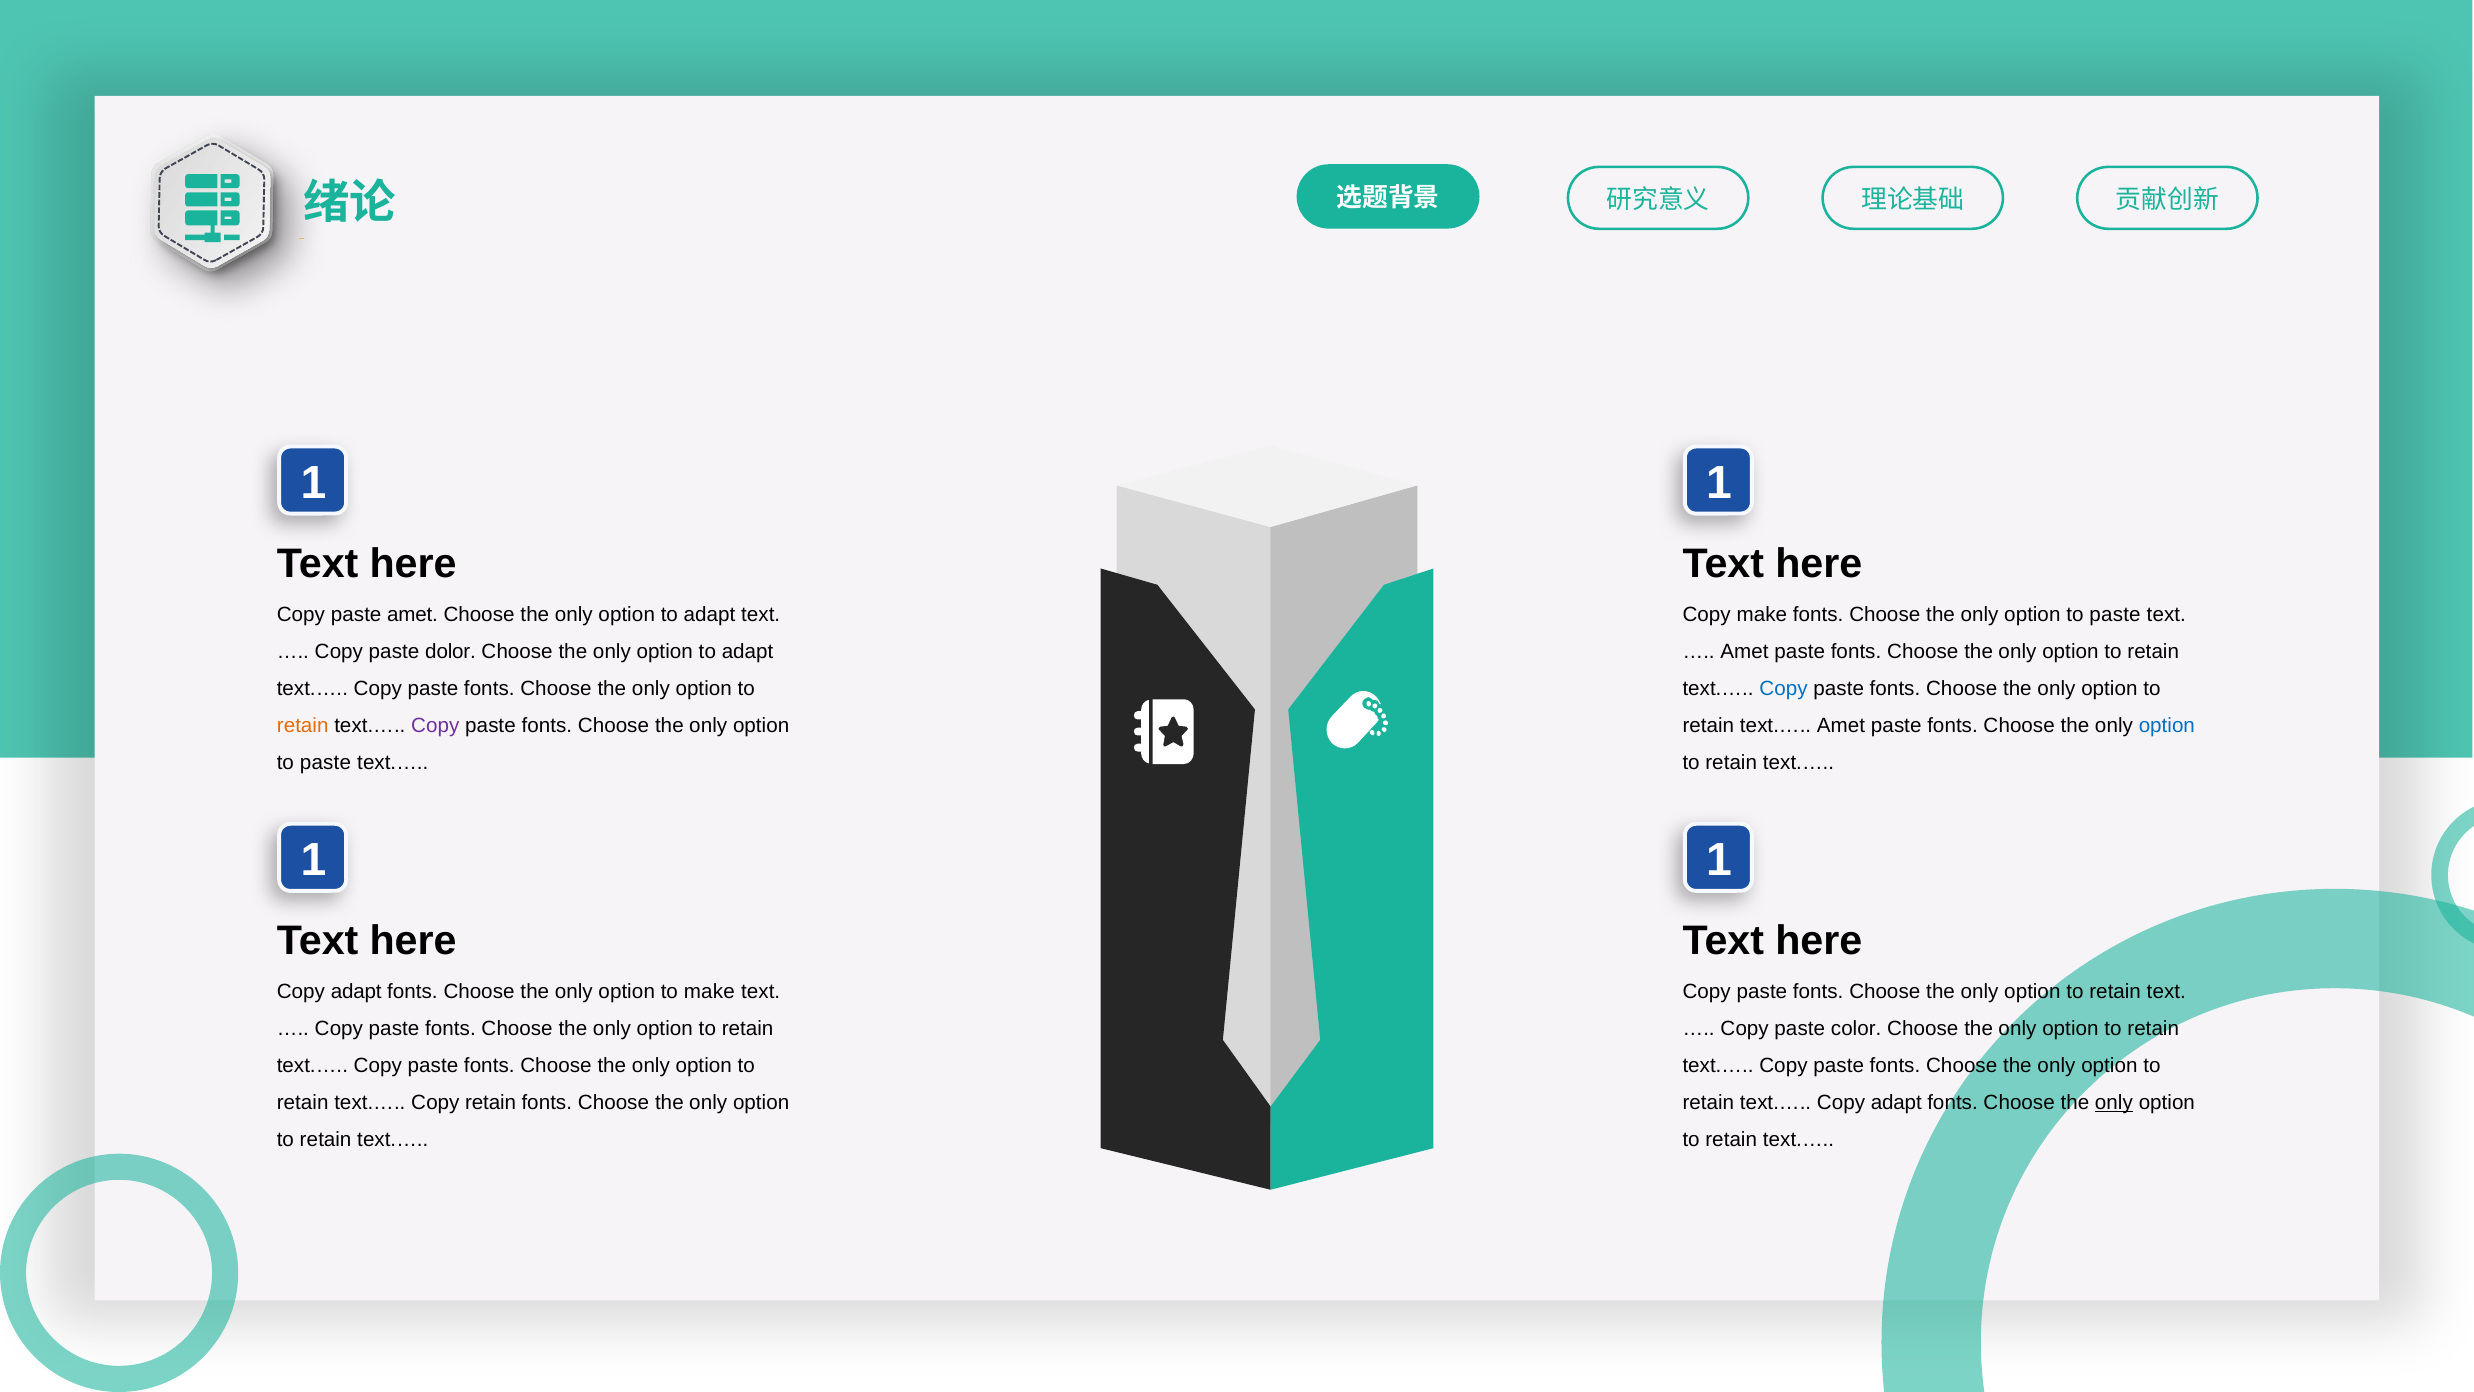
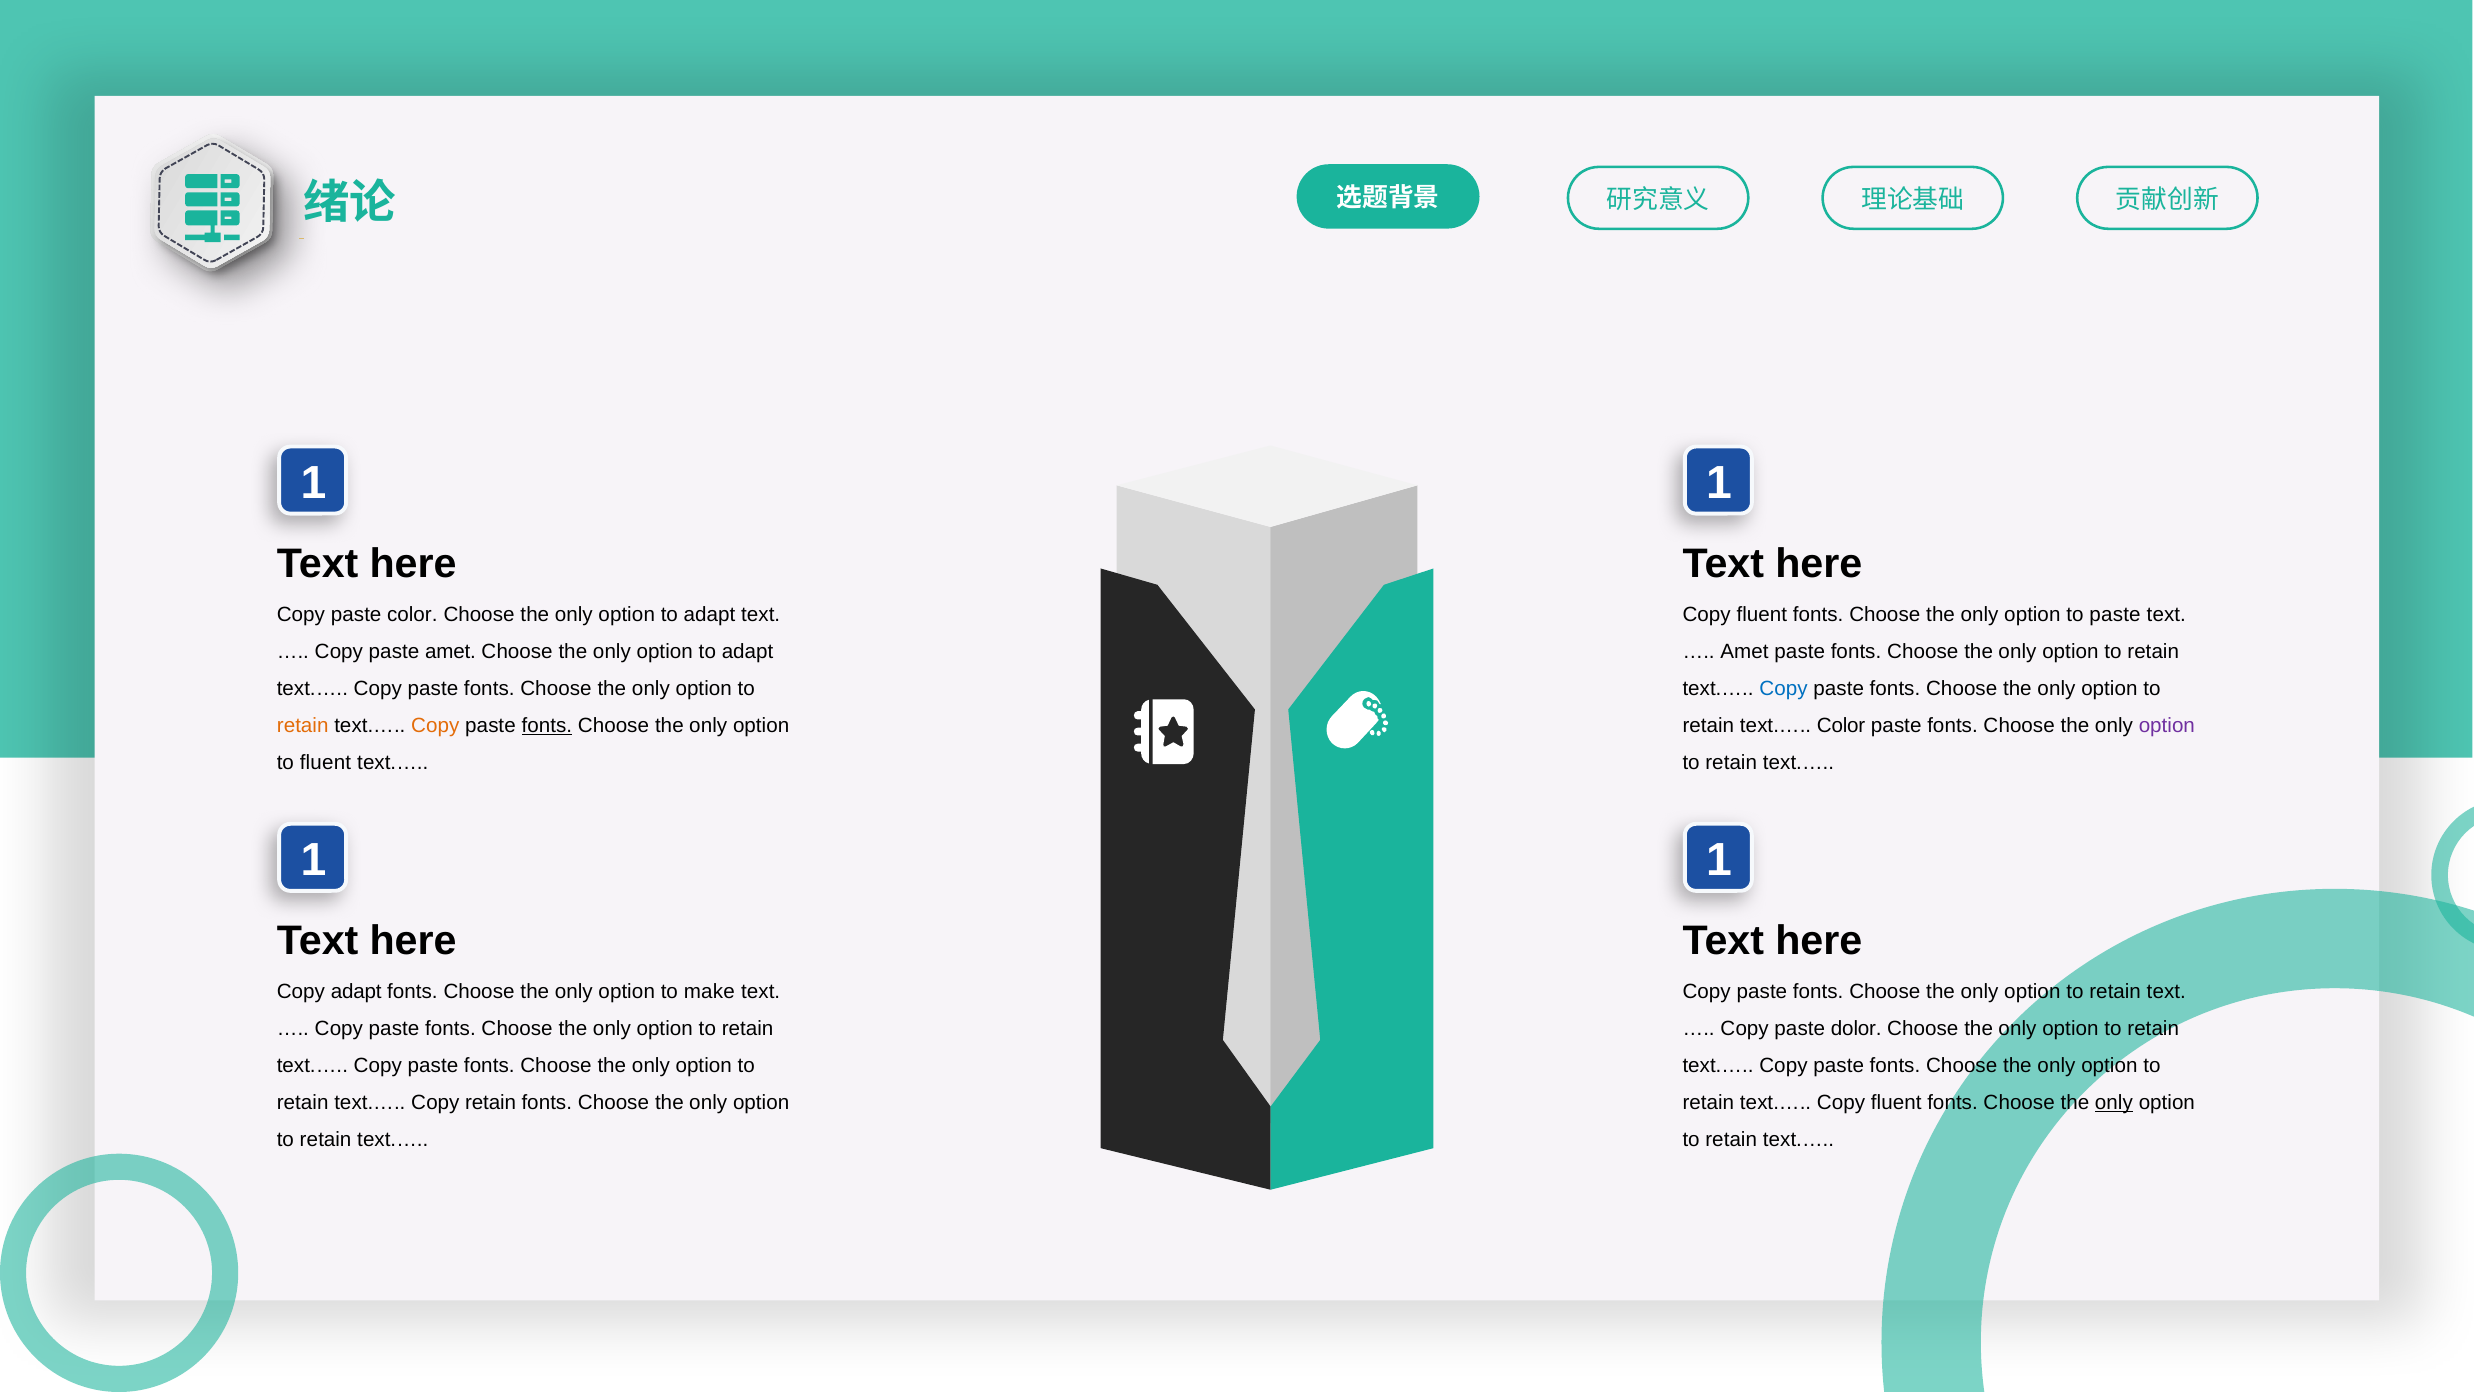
paste amet: amet -> color (412, 614)
make: make -> fluent (1762, 614)
paste dolor: dolor -> amet (451, 651)
Copy colour: purple -> orange (435, 725)
fonts underline: none -> present (547, 725)
text.… Amet: Amet -> Color (1841, 725)
option colour: blue -> purple (2167, 725)
paste: paste -> fluent (325, 762)
color: color -> dolor (1856, 1028)
text.… Copy adapt: adapt -> fluent (1896, 1102)
